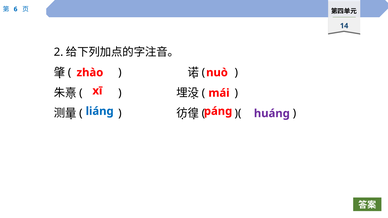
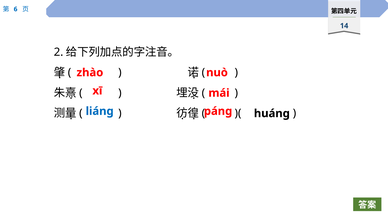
huáng colour: purple -> black (272, 114)
